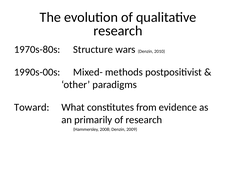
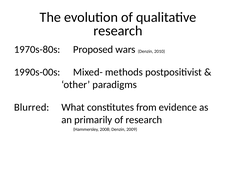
Structure: Structure -> Proposed (93, 50)
Toward: Toward -> Blurred (32, 107)
